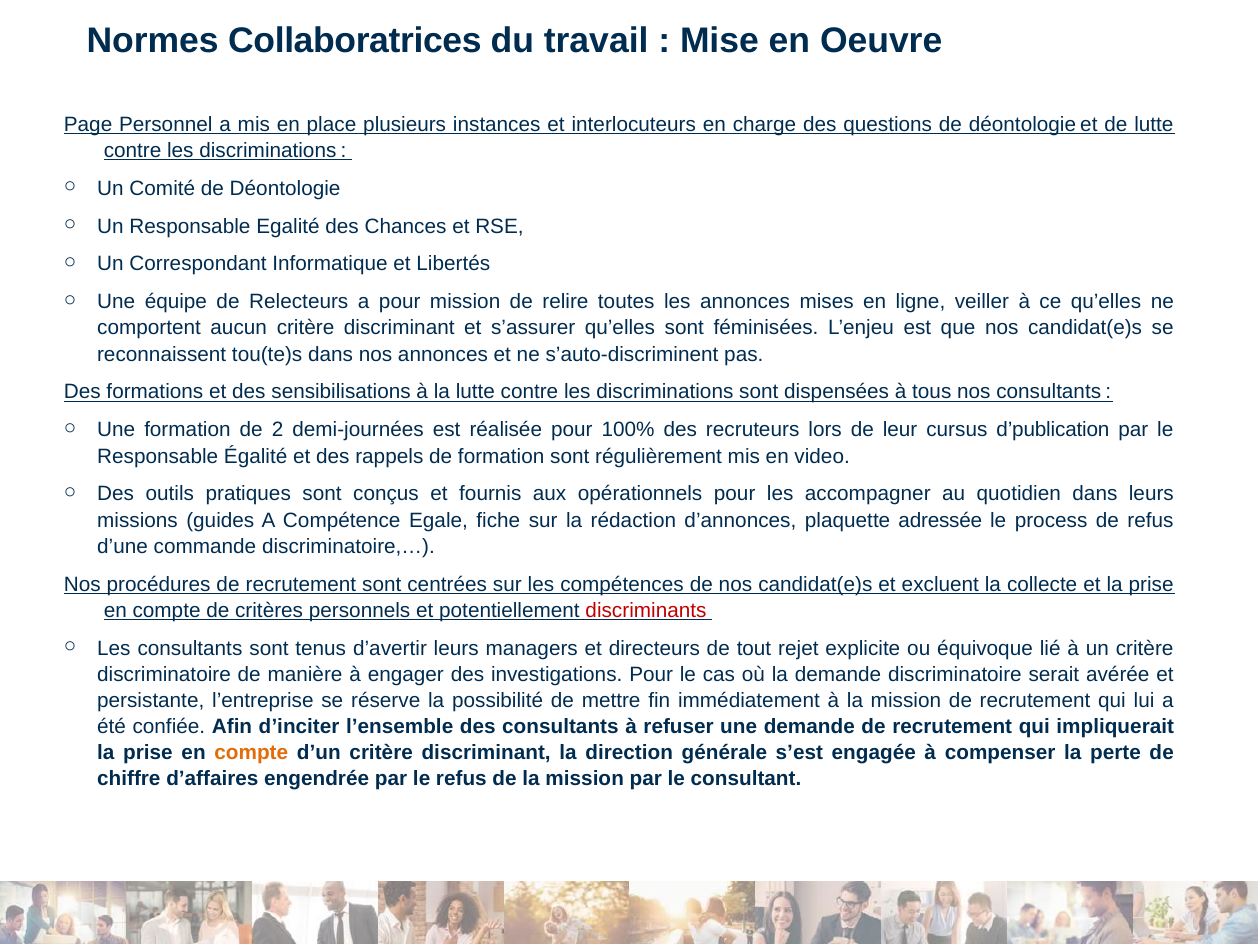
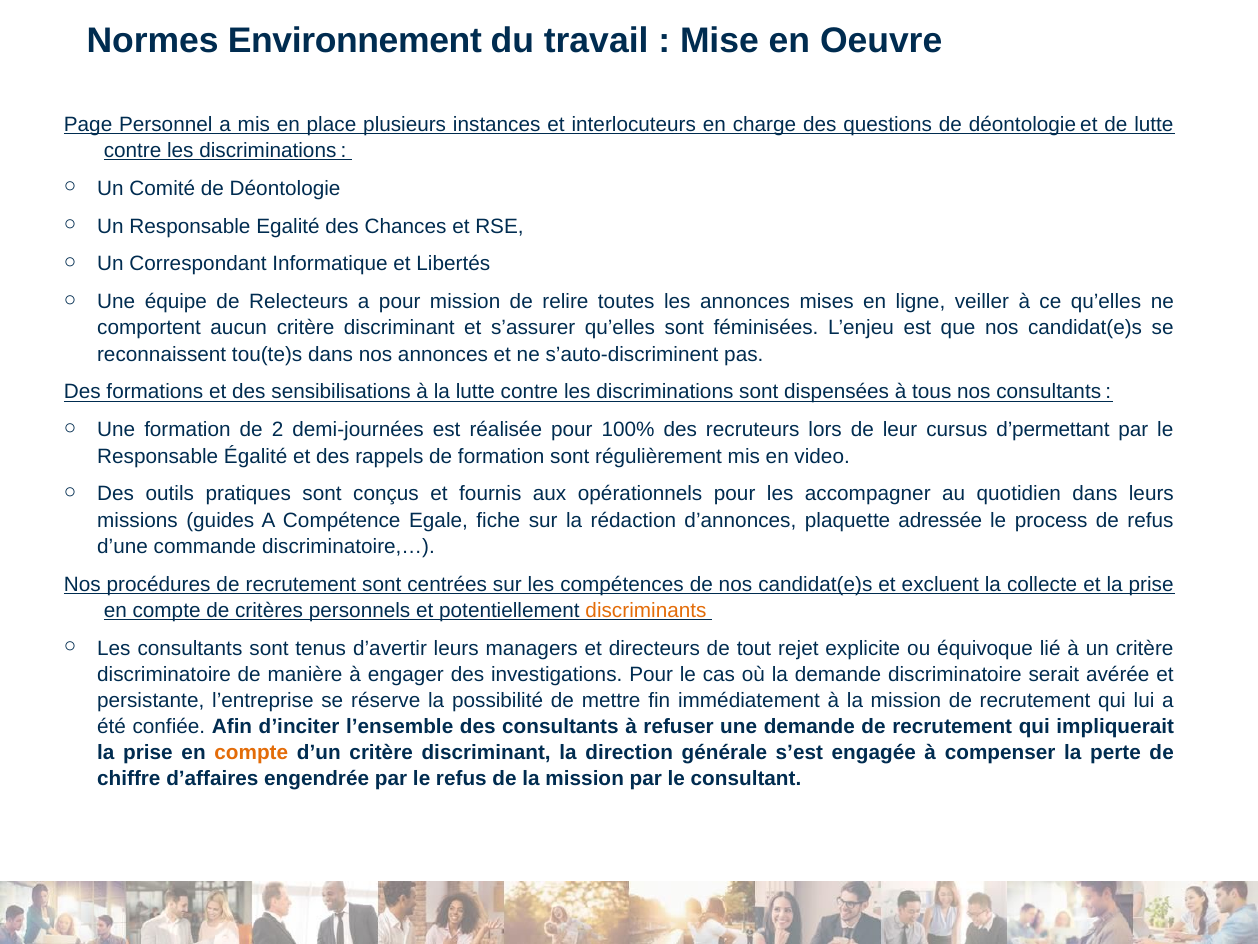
Collaboratrices: Collaboratrices -> Environnement (355, 40)
d’publication: d’publication -> d’permettant (1053, 430)
discriminants colour: red -> orange (646, 610)
